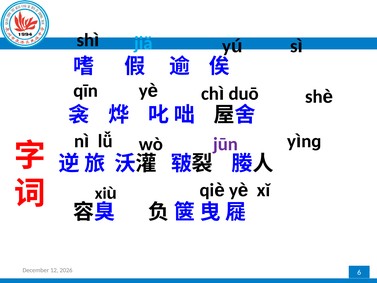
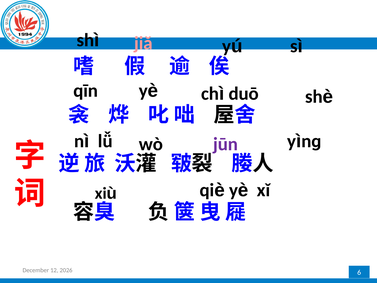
jiǎ colour: light blue -> pink (143, 43)
